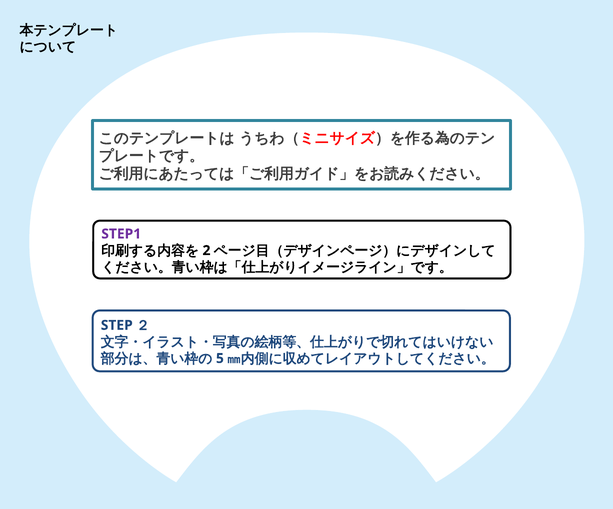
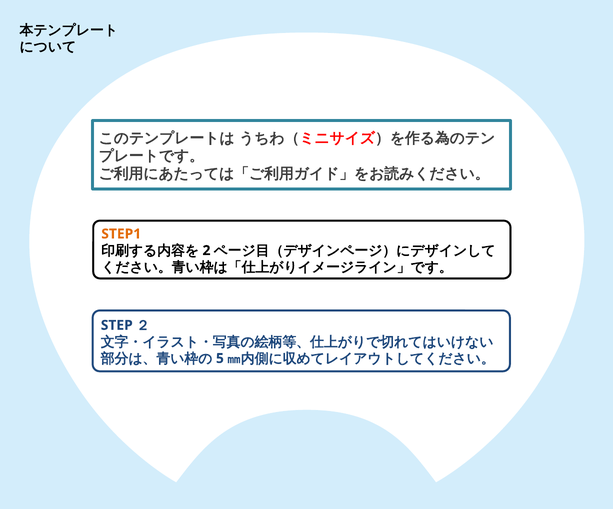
STEP1 colour: purple -> orange (121, 234)
